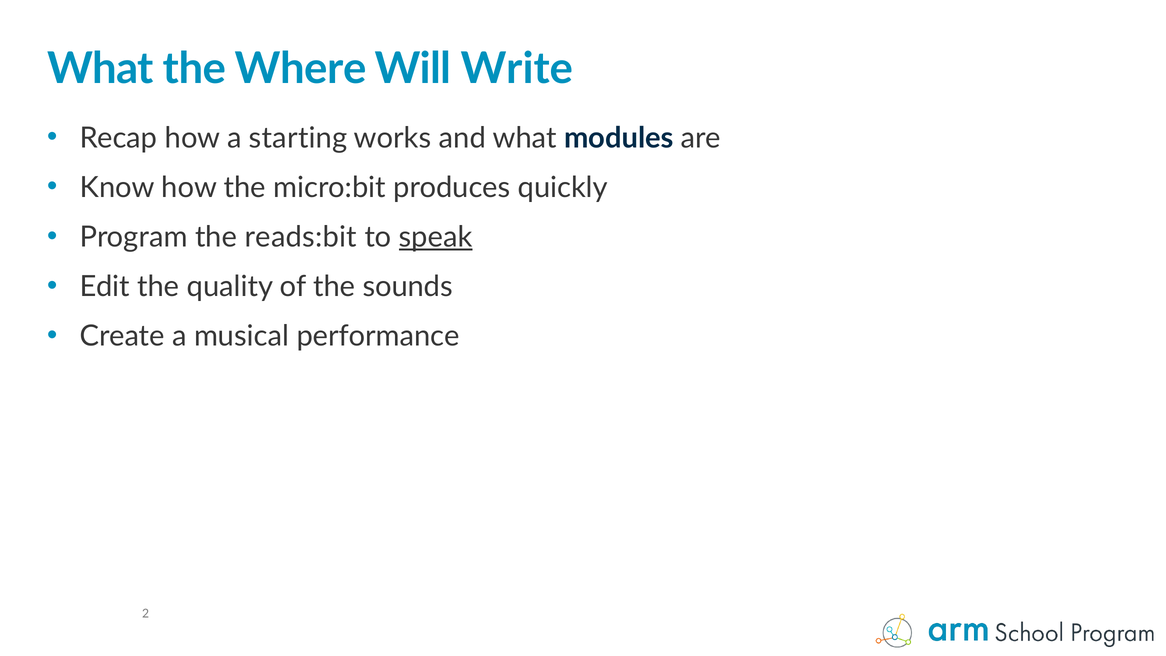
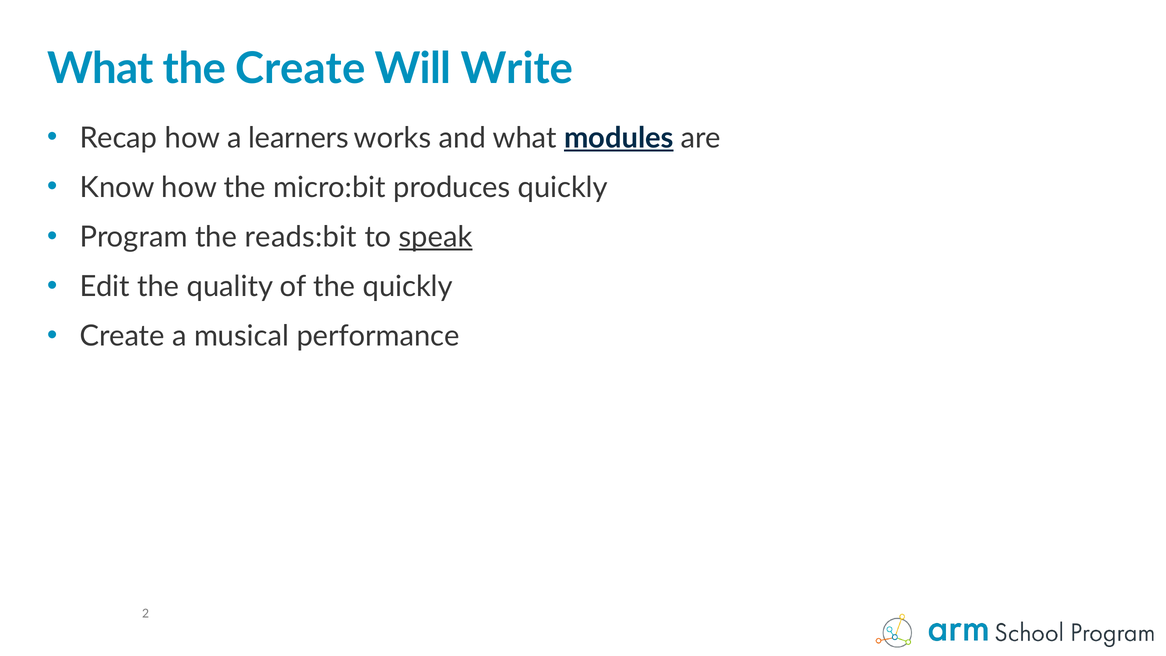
the Where: Where -> Create (300, 69)
starting: starting -> learners (299, 138)
modules underline: none -> present (619, 138)
the sounds: sounds -> quickly (408, 287)
